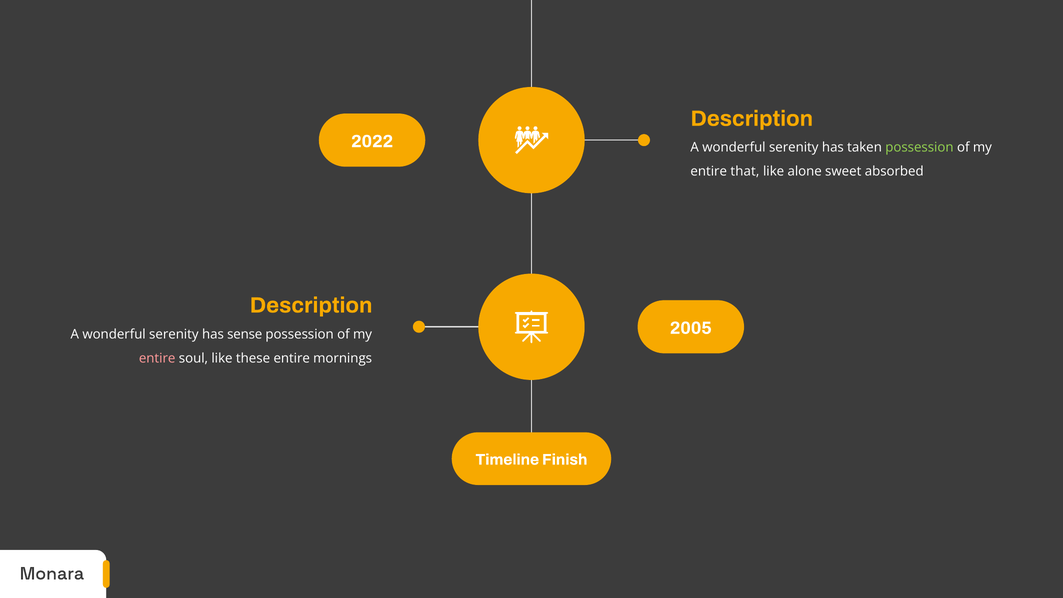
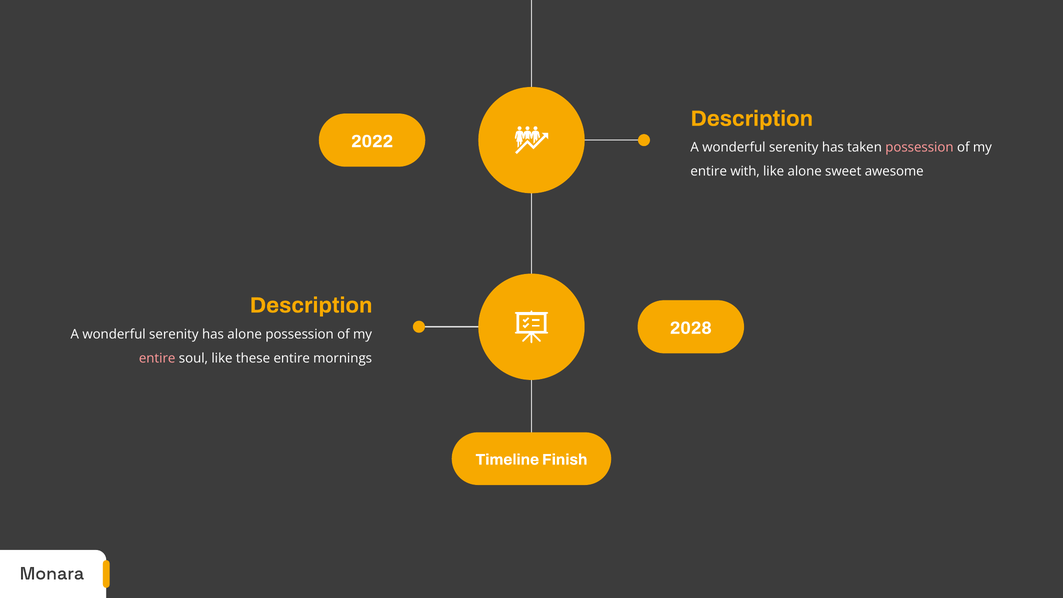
possession colour: light green -> pink (919, 148)
that: that -> with (745, 172)
absorbed: absorbed -> awesome (894, 172)
2005: 2005 -> 2028 (691, 328)
has sense: sense -> alone (245, 334)
